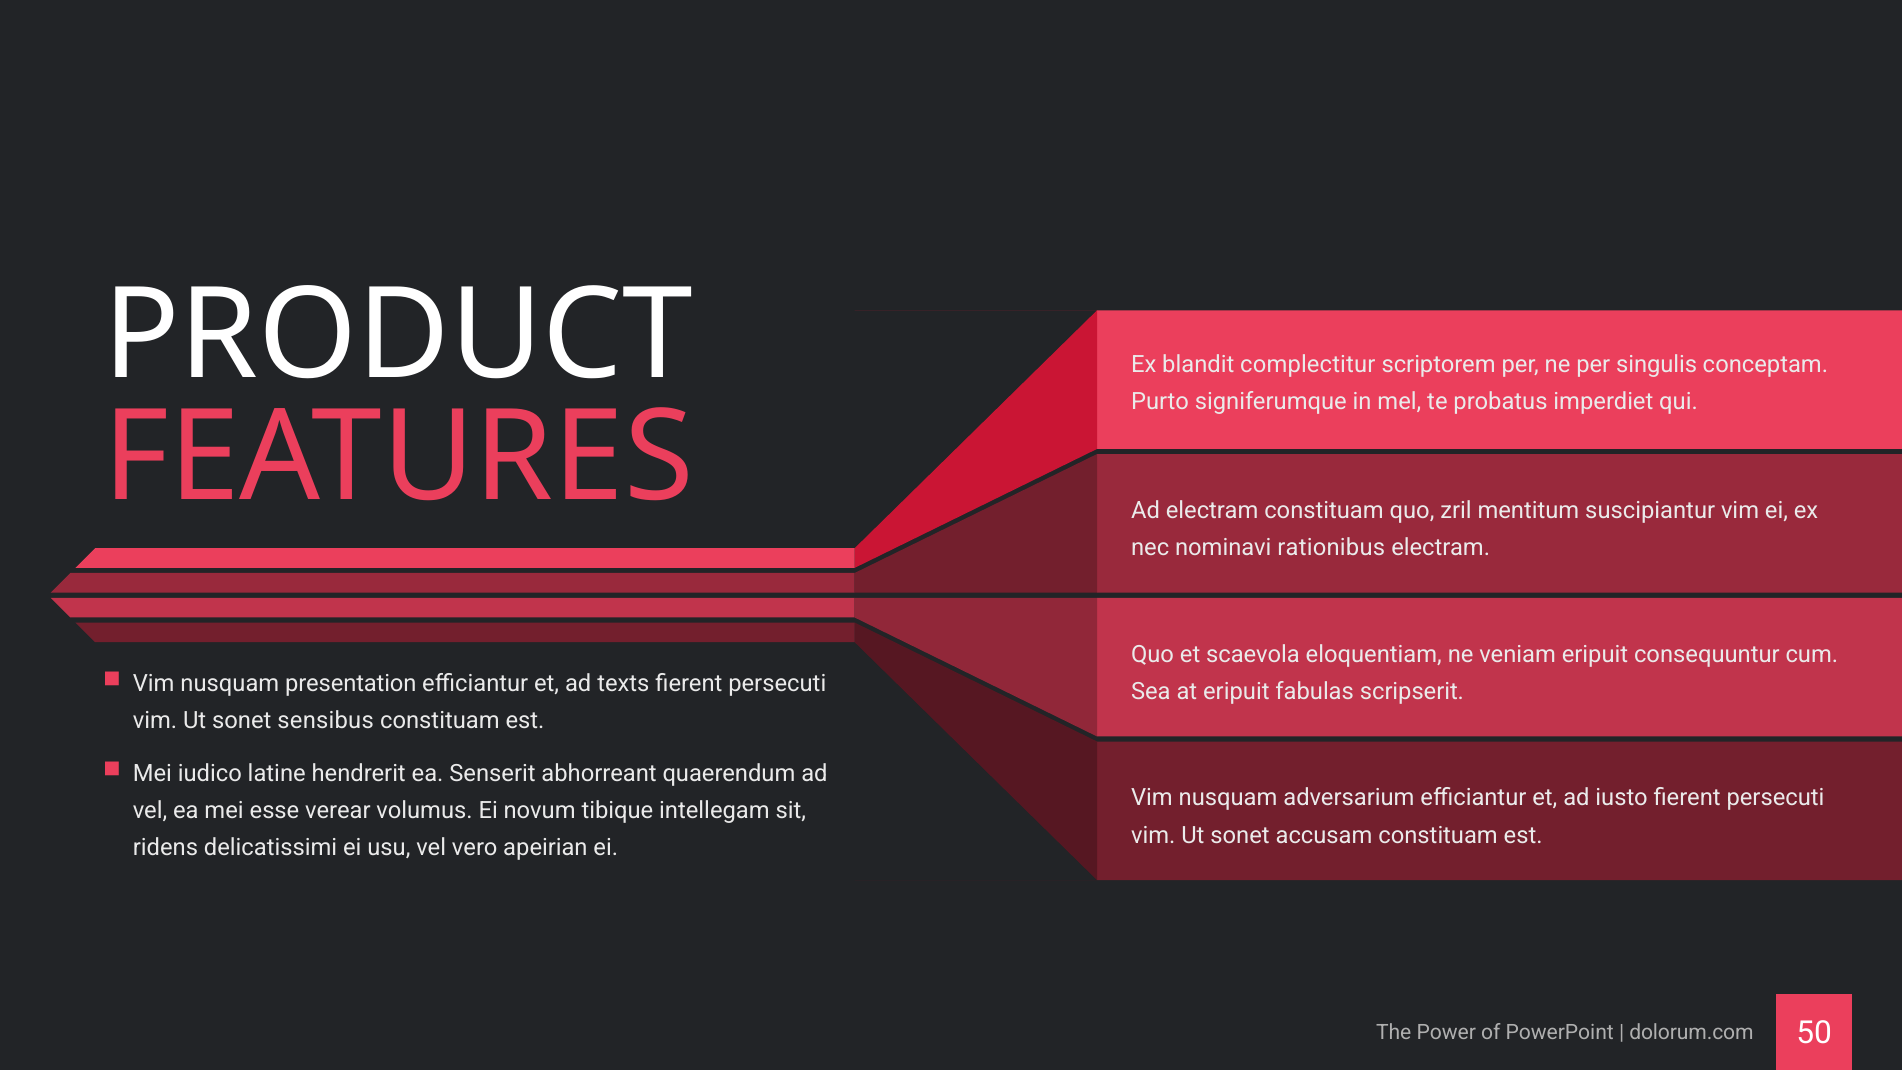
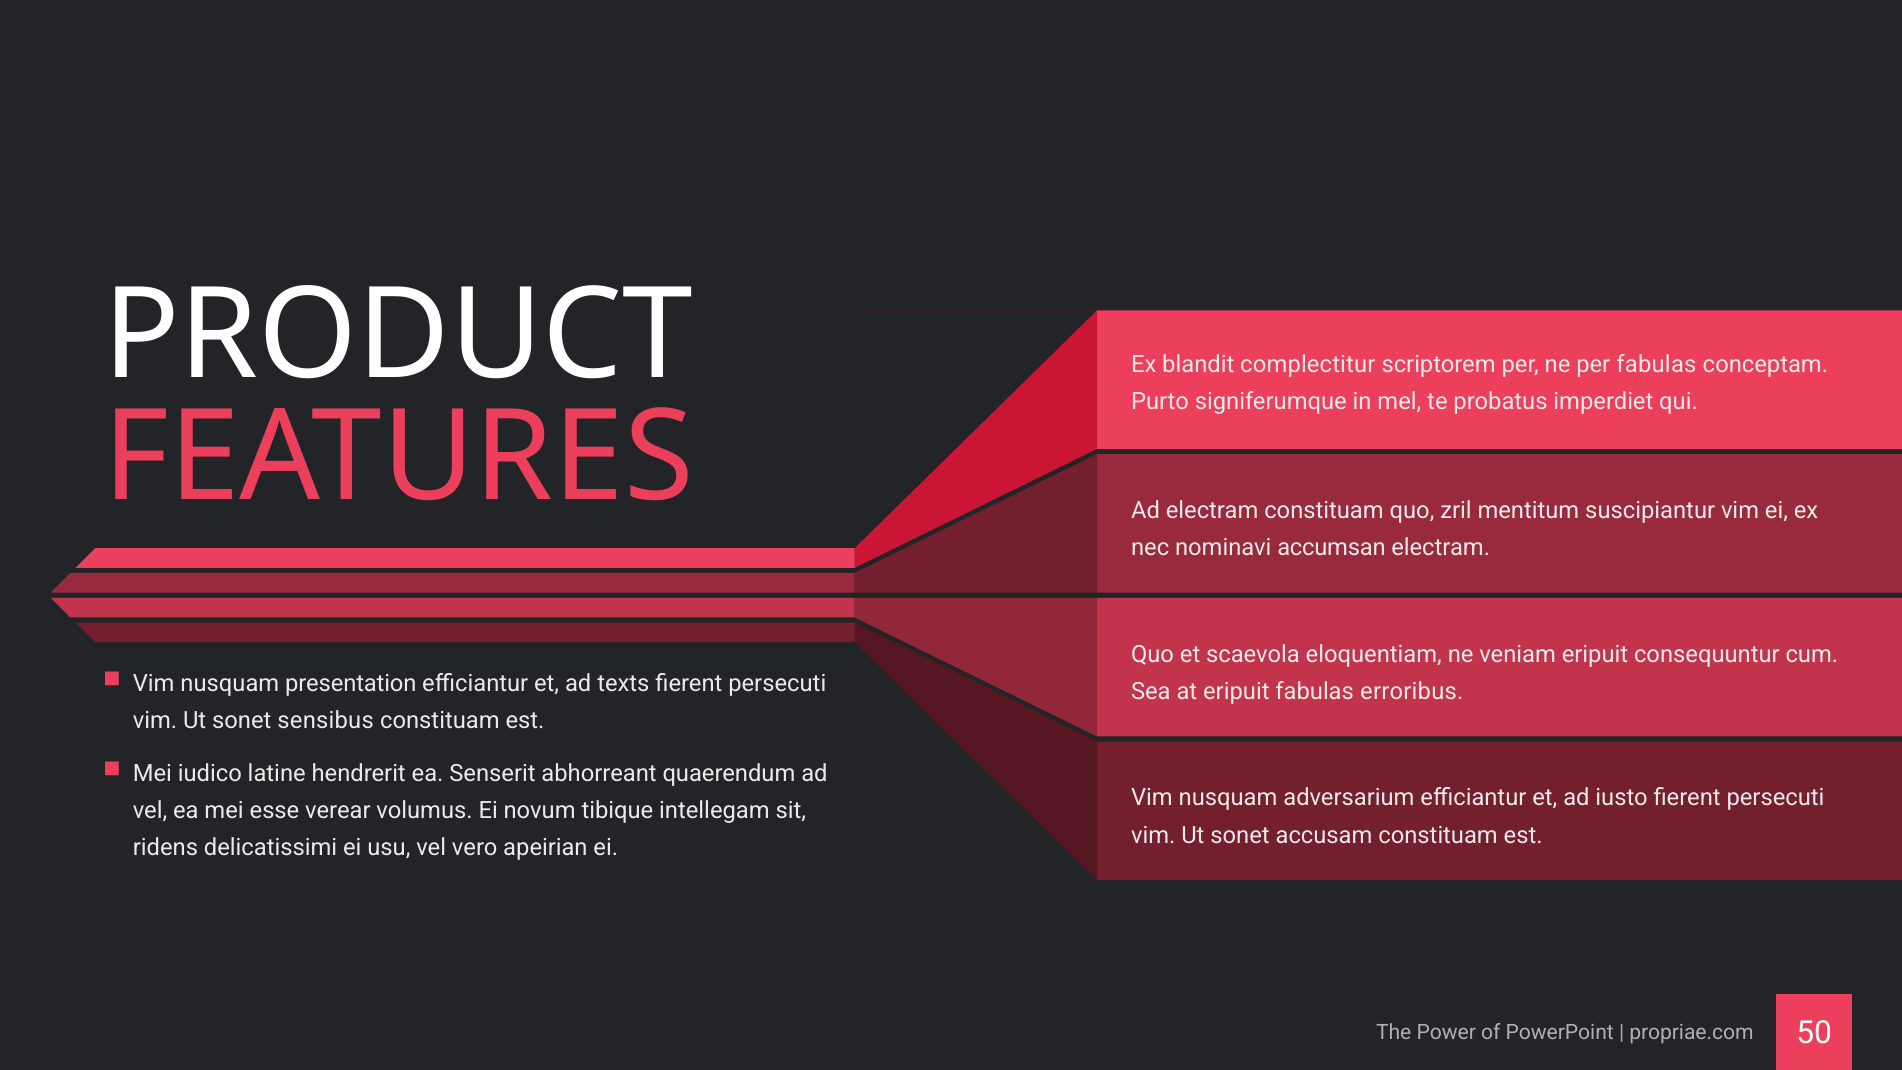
per singulis: singulis -> fabulas (1656, 364)
rationibus: rationibus -> accumsan (1331, 547)
scripserit: scripserit -> erroribus (1412, 692)
dolorum.com: dolorum.com -> propriae.com (1691, 1032)
